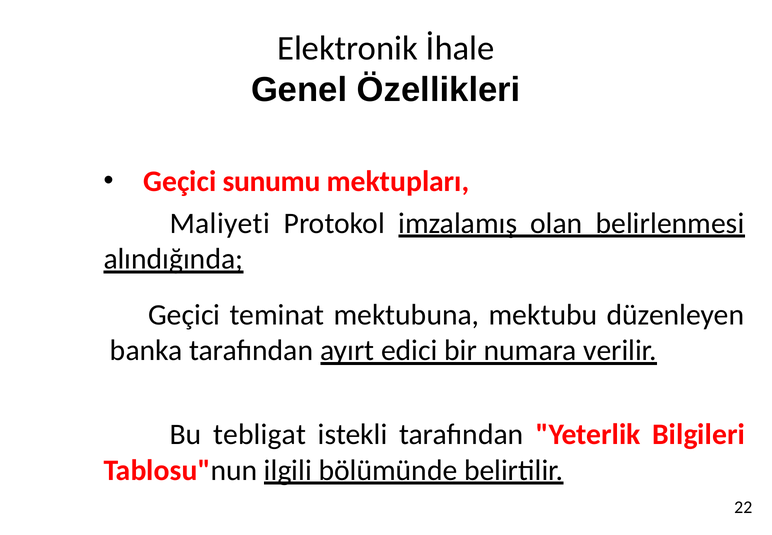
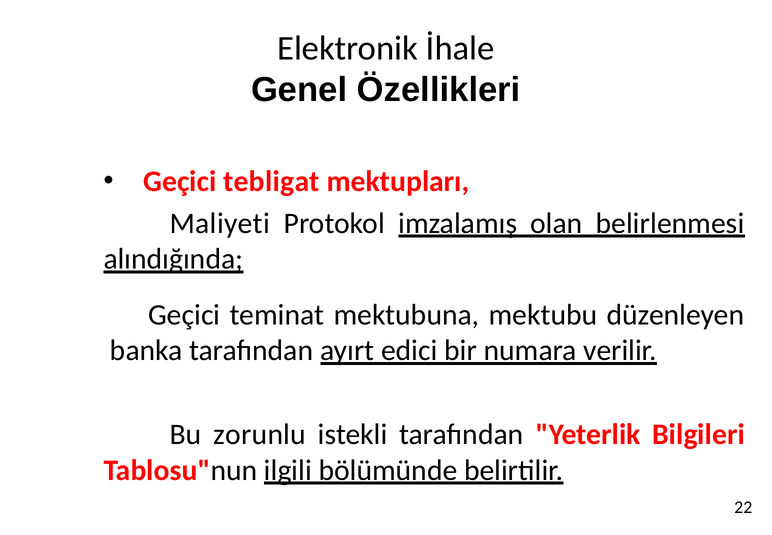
sunumu: sunumu -> tebligat (271, 181)
tebligat: tebligat -> zorunlu (260, 434)
